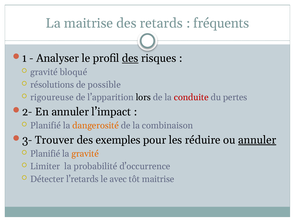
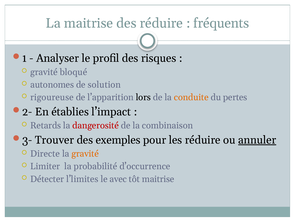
des retards: retards -> réduire (161, 23)
des underline: present -> none (130, 58)
résolutions: résolutions -> autonomes (52, 84)
possible: possible -> solution (104, 84)
conduite colour: red -> orange (191, 97)
En annuler: annuler -> établies (70, 111)
Planifié: Planifié -> Retards (46, 125)
dangerosité colour: orange -> red (96, 125)
Planifié: Planifié -> Directe (45, 153)
l’retards: l’retards -> l’limites (82, 178)
